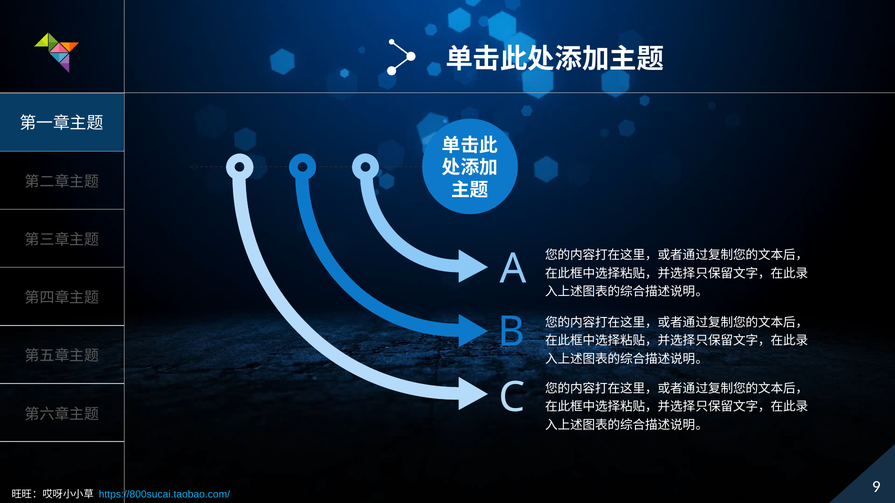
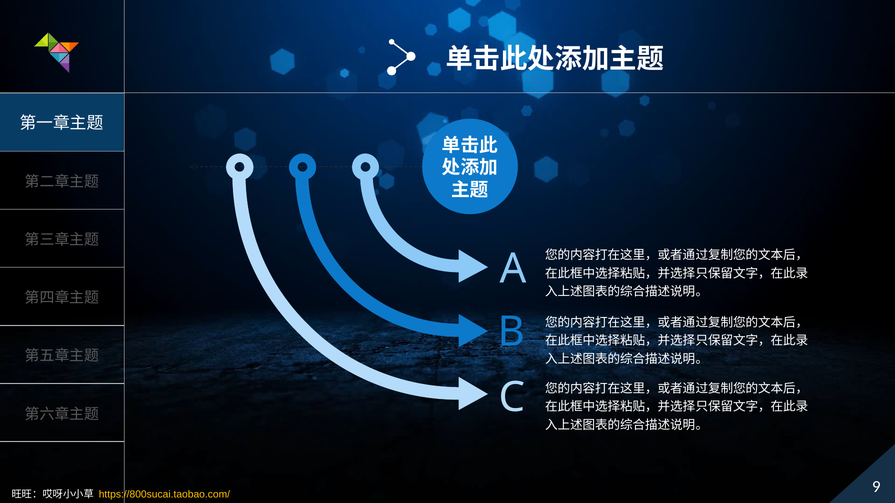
https://800sucai.taobao.com/ colour: light blue -> yellow (164, 495)
